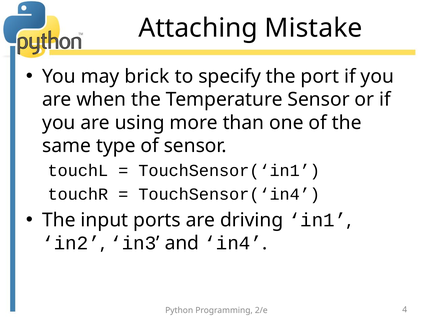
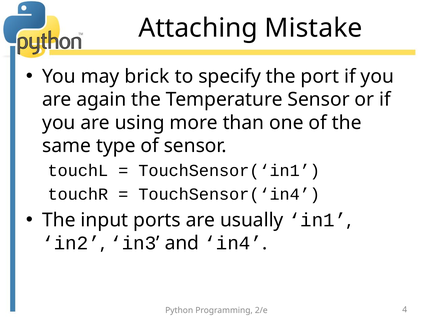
when: when -> again (101, 99)
driving: driving -> usually (252, 220)
